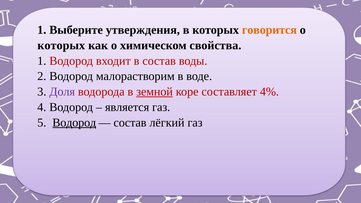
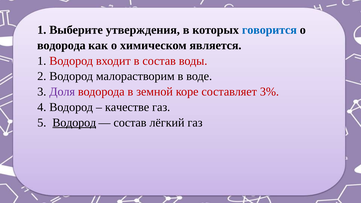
говорится colour: orange -> blue (269, 30)
которых: которых -> водорода (61, 45)
свойства: свойства -> является (215, 45)
земной underline: present -> none (155, 92)
4%: 4% -> 3% (269, 92)
является: является -> качестве (127, 107)
